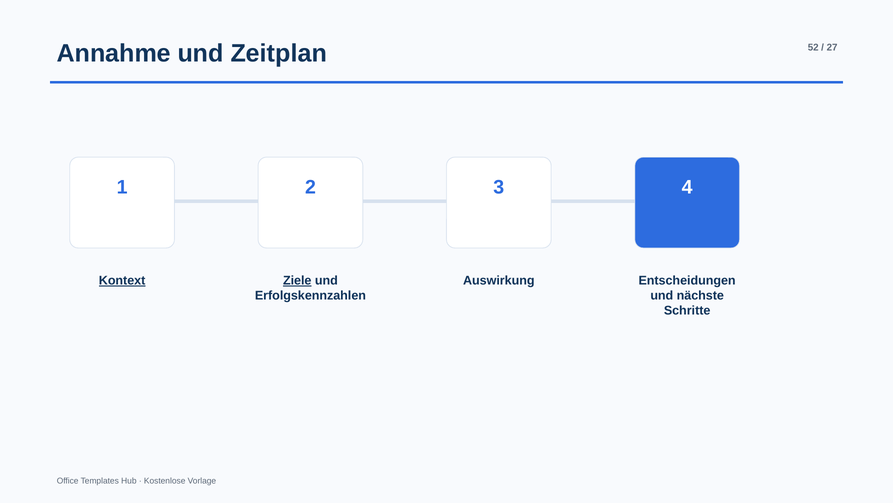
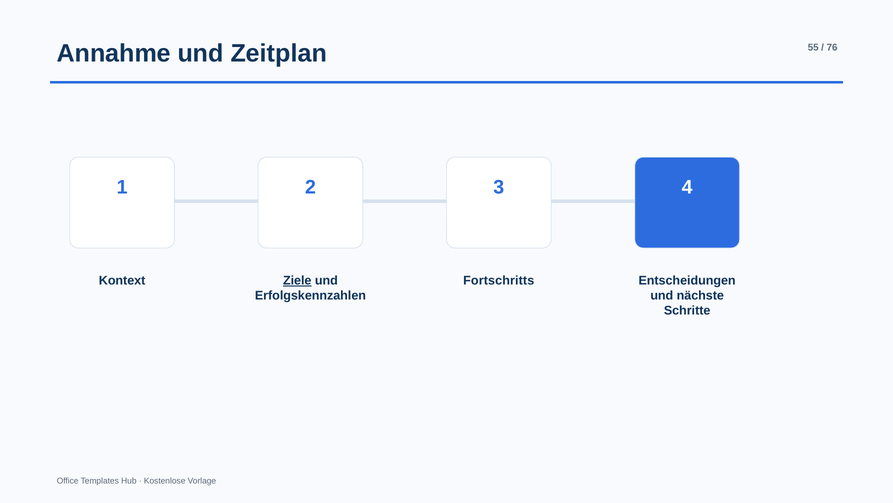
52: 52 -> 55 (813, 48)
27: 27 -> 76 (832, 48)
Kontext underline: present -> none (122, 280)
Auswirkung: Auswirkung -> Fortschritts (499, 280)
